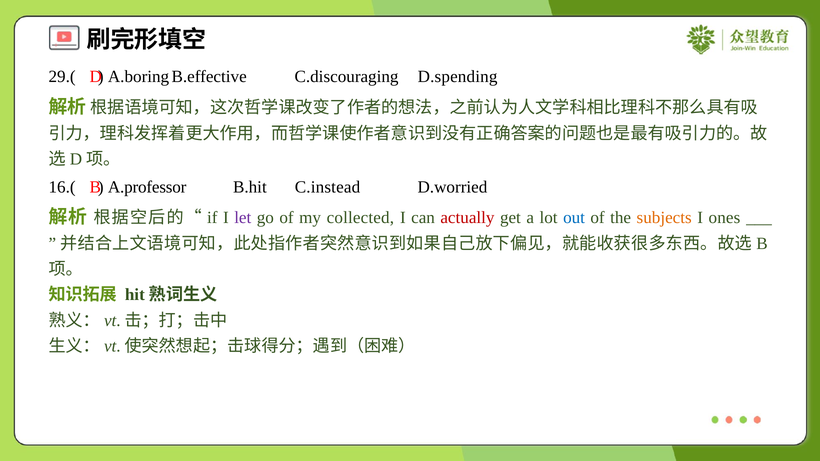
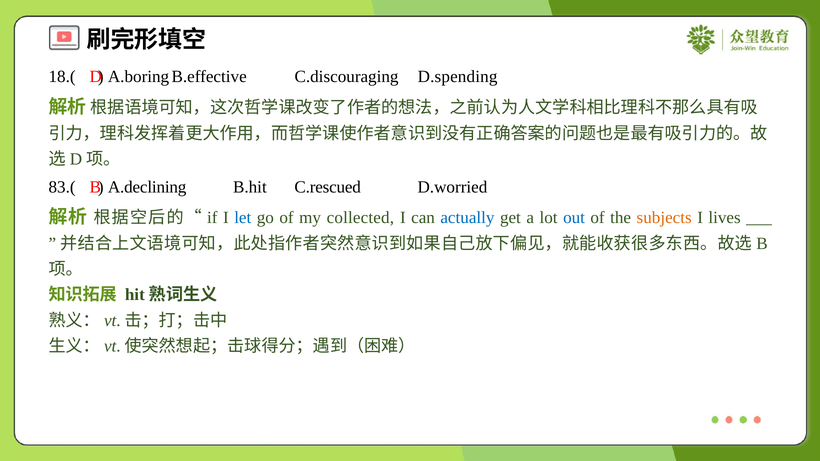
29.(: 29.( -> 18.( (62, 77)
16.(: 16.( -> 83.( (62, 187)
A.professor: A.professor -> A.declining (147, 187)
C.instead: C.instead -> C.rescued (328, 187)
let colour: purple -> blue (243, 218)
actually colour: red -> blue (467, 218)
ones: ones -> lives (725, 218)
